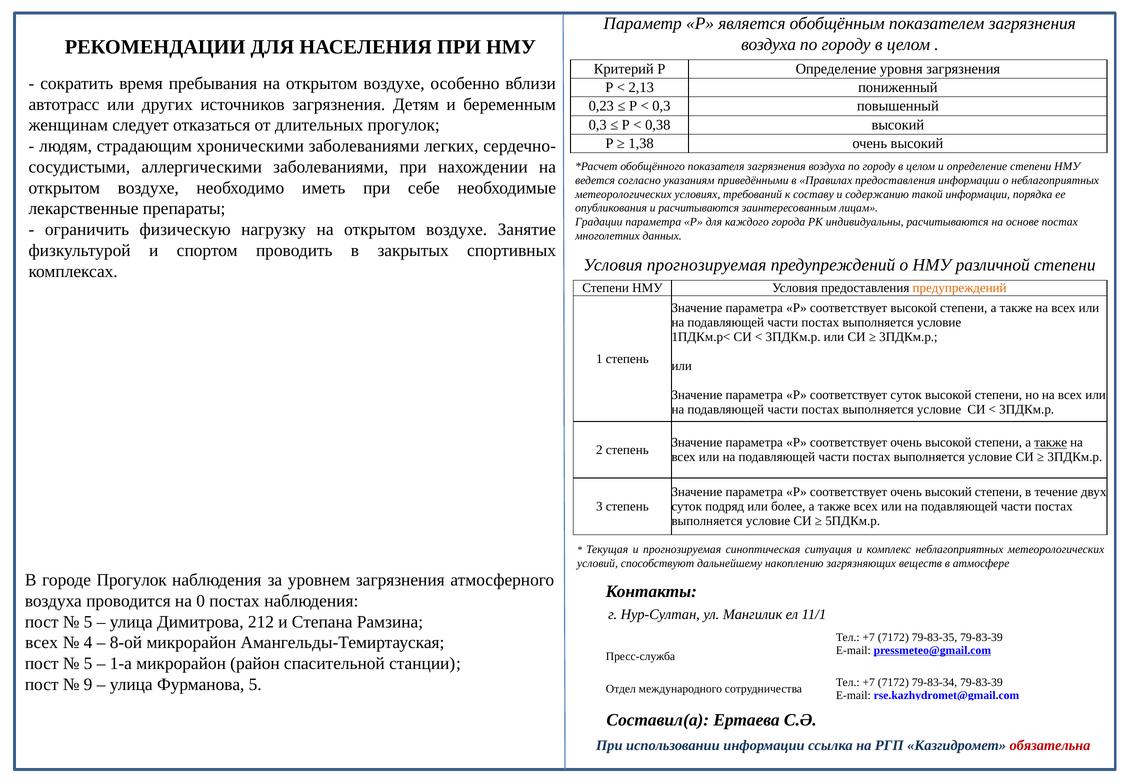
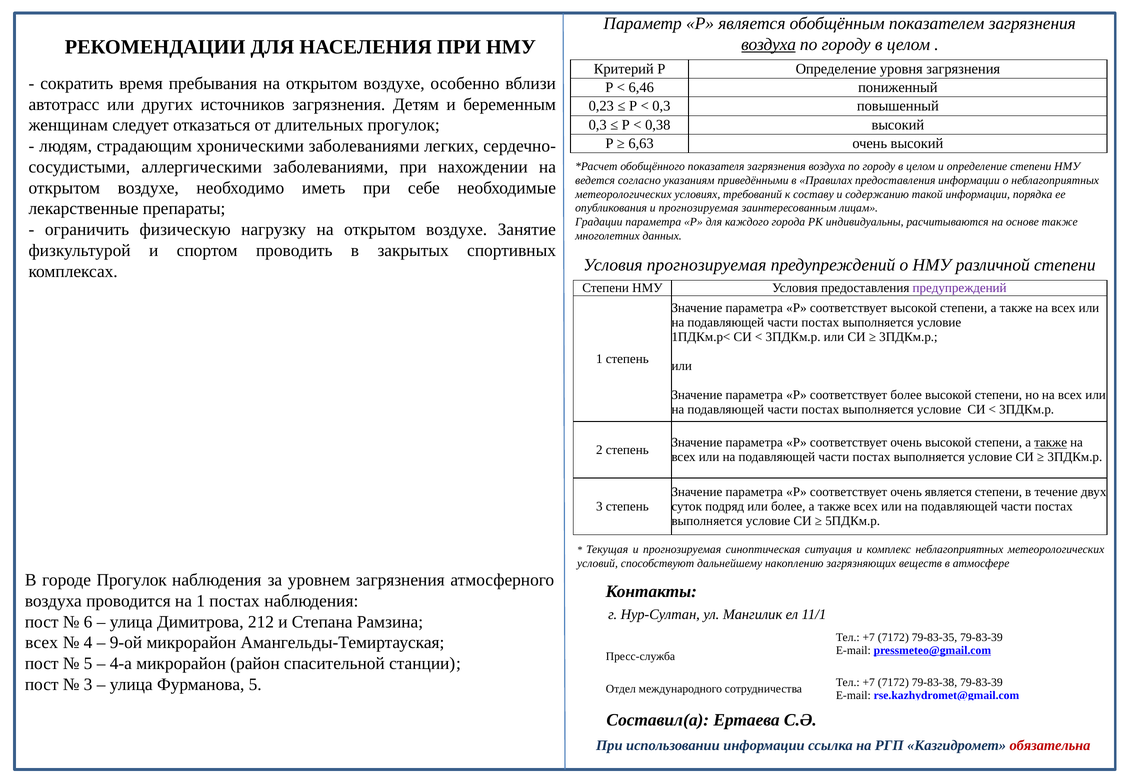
воздуха underline: none -> present (769, 45)
2,13: 2,13 -> 6,46 (641, 87)
1,38: 1,38 -> 6,63 (641, 143)
опубликования и расчитываются: расчитываются -> прогнозируемая (699, 208)
основе постах: постах -> также (1060, 222)
предупреждений colour: orange -> purple (960, 288)
соответствует суток: суток -> более (906, 395)
соответствует очень высокий: высокий -> является (948, 492)
на 0: 0 -> 1 (201, 600)
5: 5 -> 6 (88, 621)
8-ой: 8-ой -> 9-ой (126, 642)
1-а: 1-а -> 4-а (121, 663)
9: 9 -> 3 (88, 684)
79-83-34: 79-83-34 -> 79-83-38 (934, 682)
